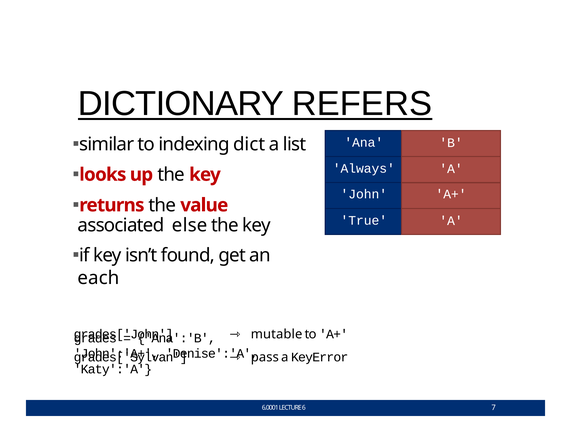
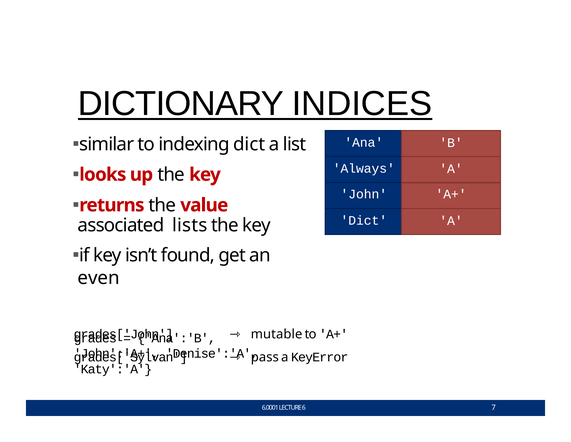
REFERS: REFERS -> INDICES (362, 104)
True: True -> Dict (364, 220)
else: else -> lists (190, 225)
each: each -> even (99, 277)
